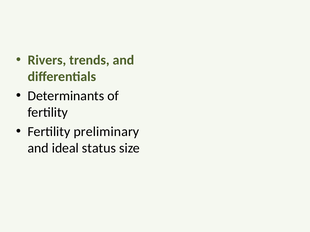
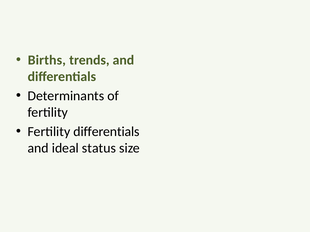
Rivers: Rivers -> Births (47, 60)
Fertility preliminary: preliminary -> differentials (107, 132)
